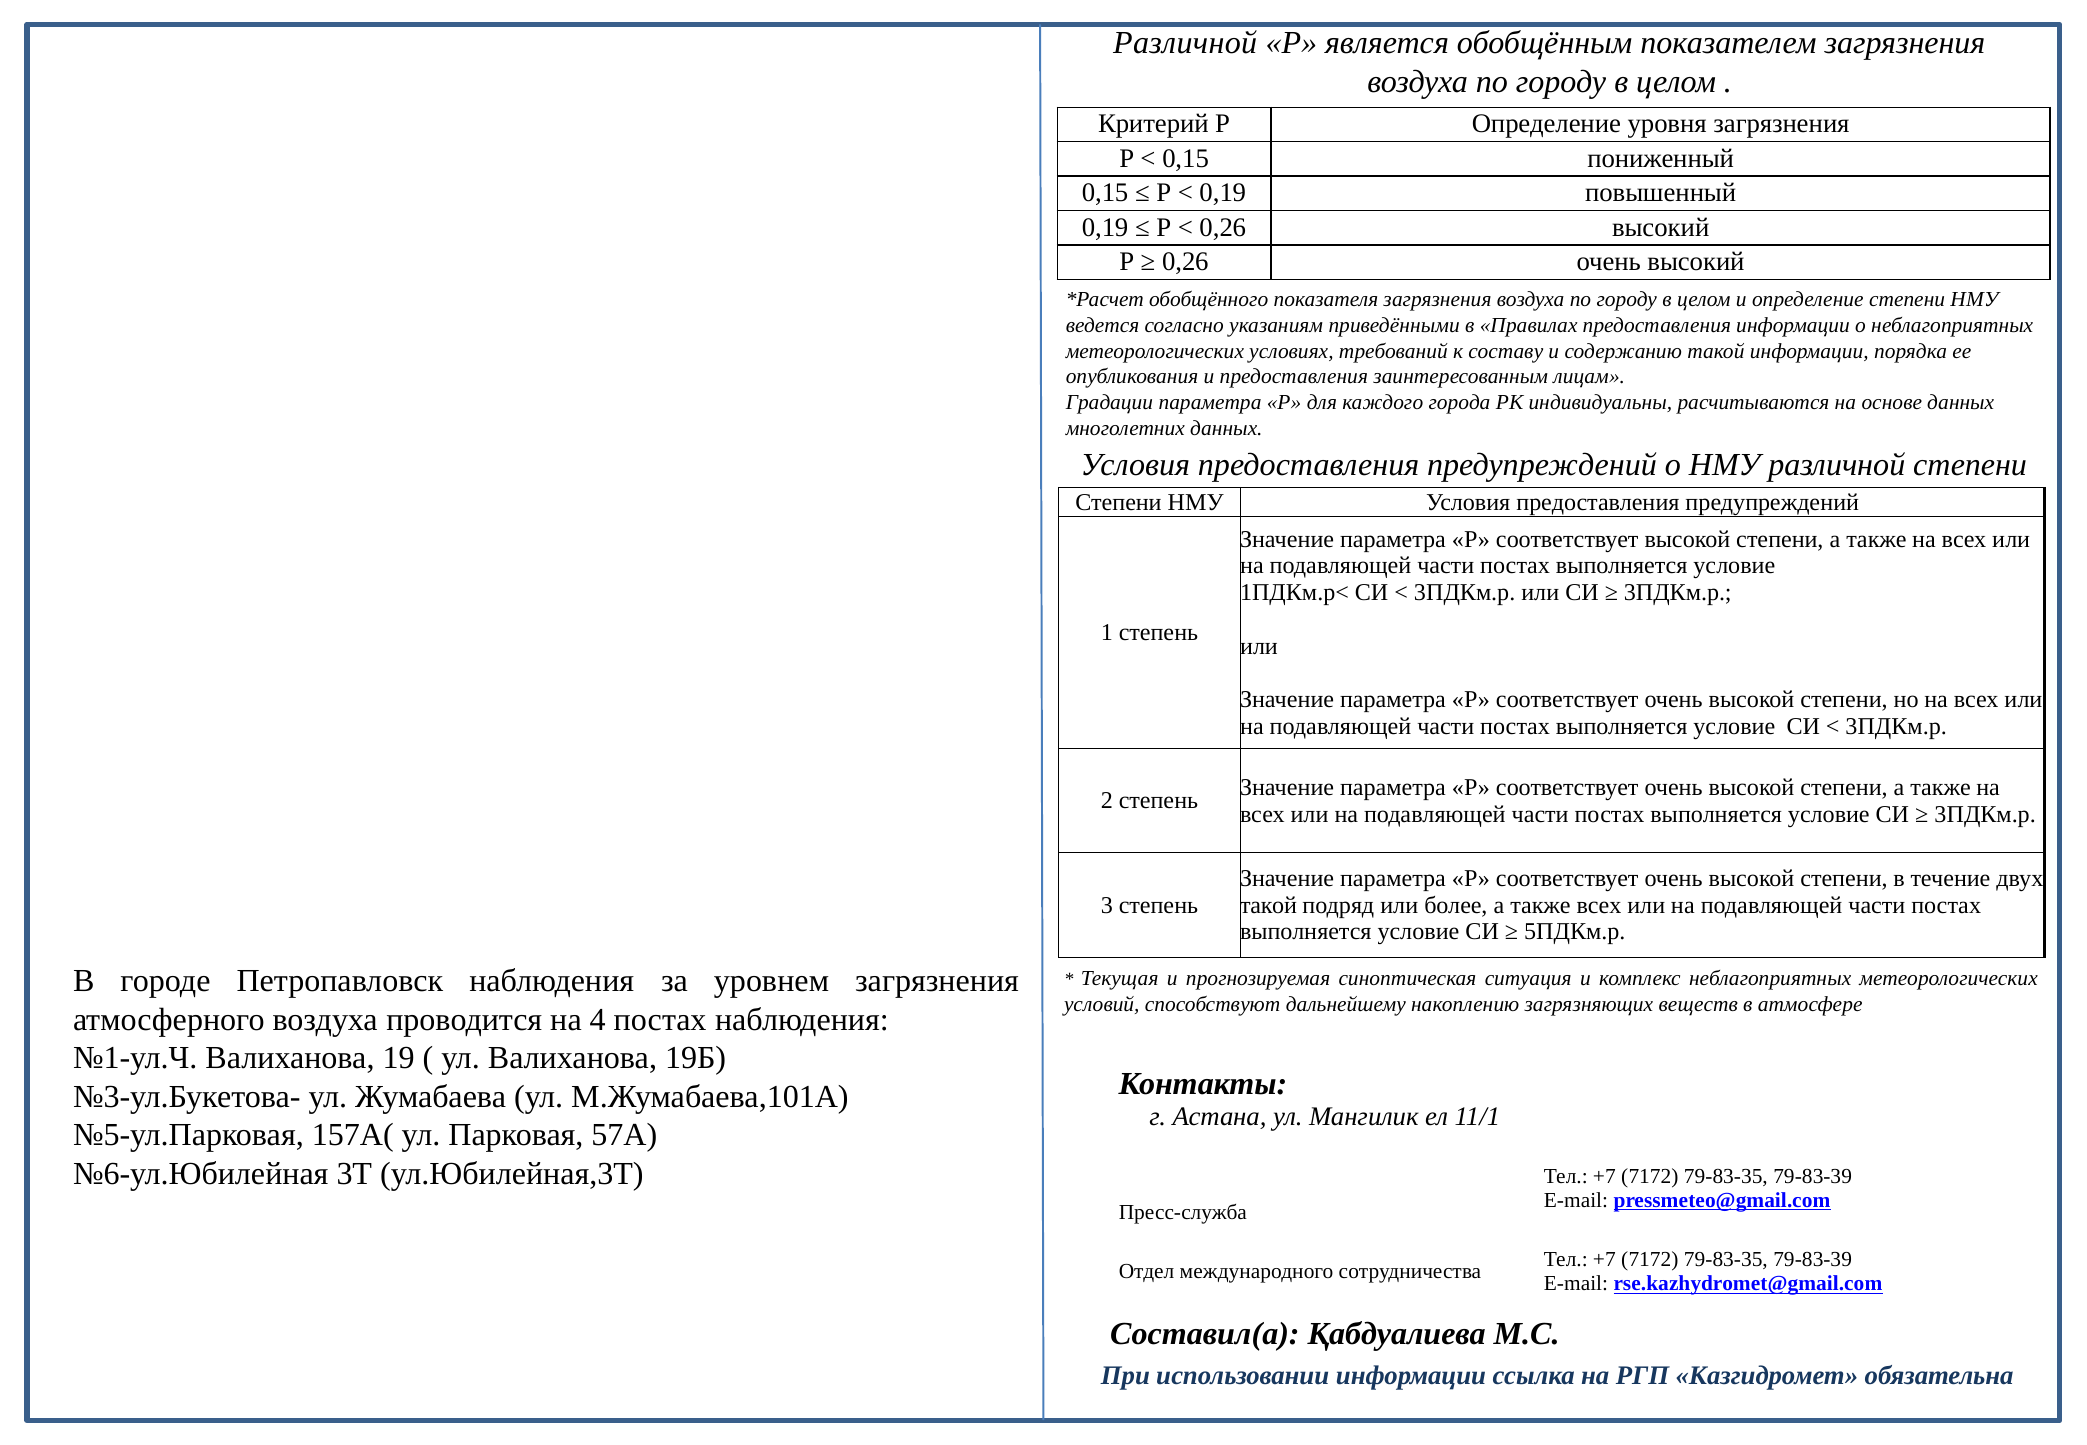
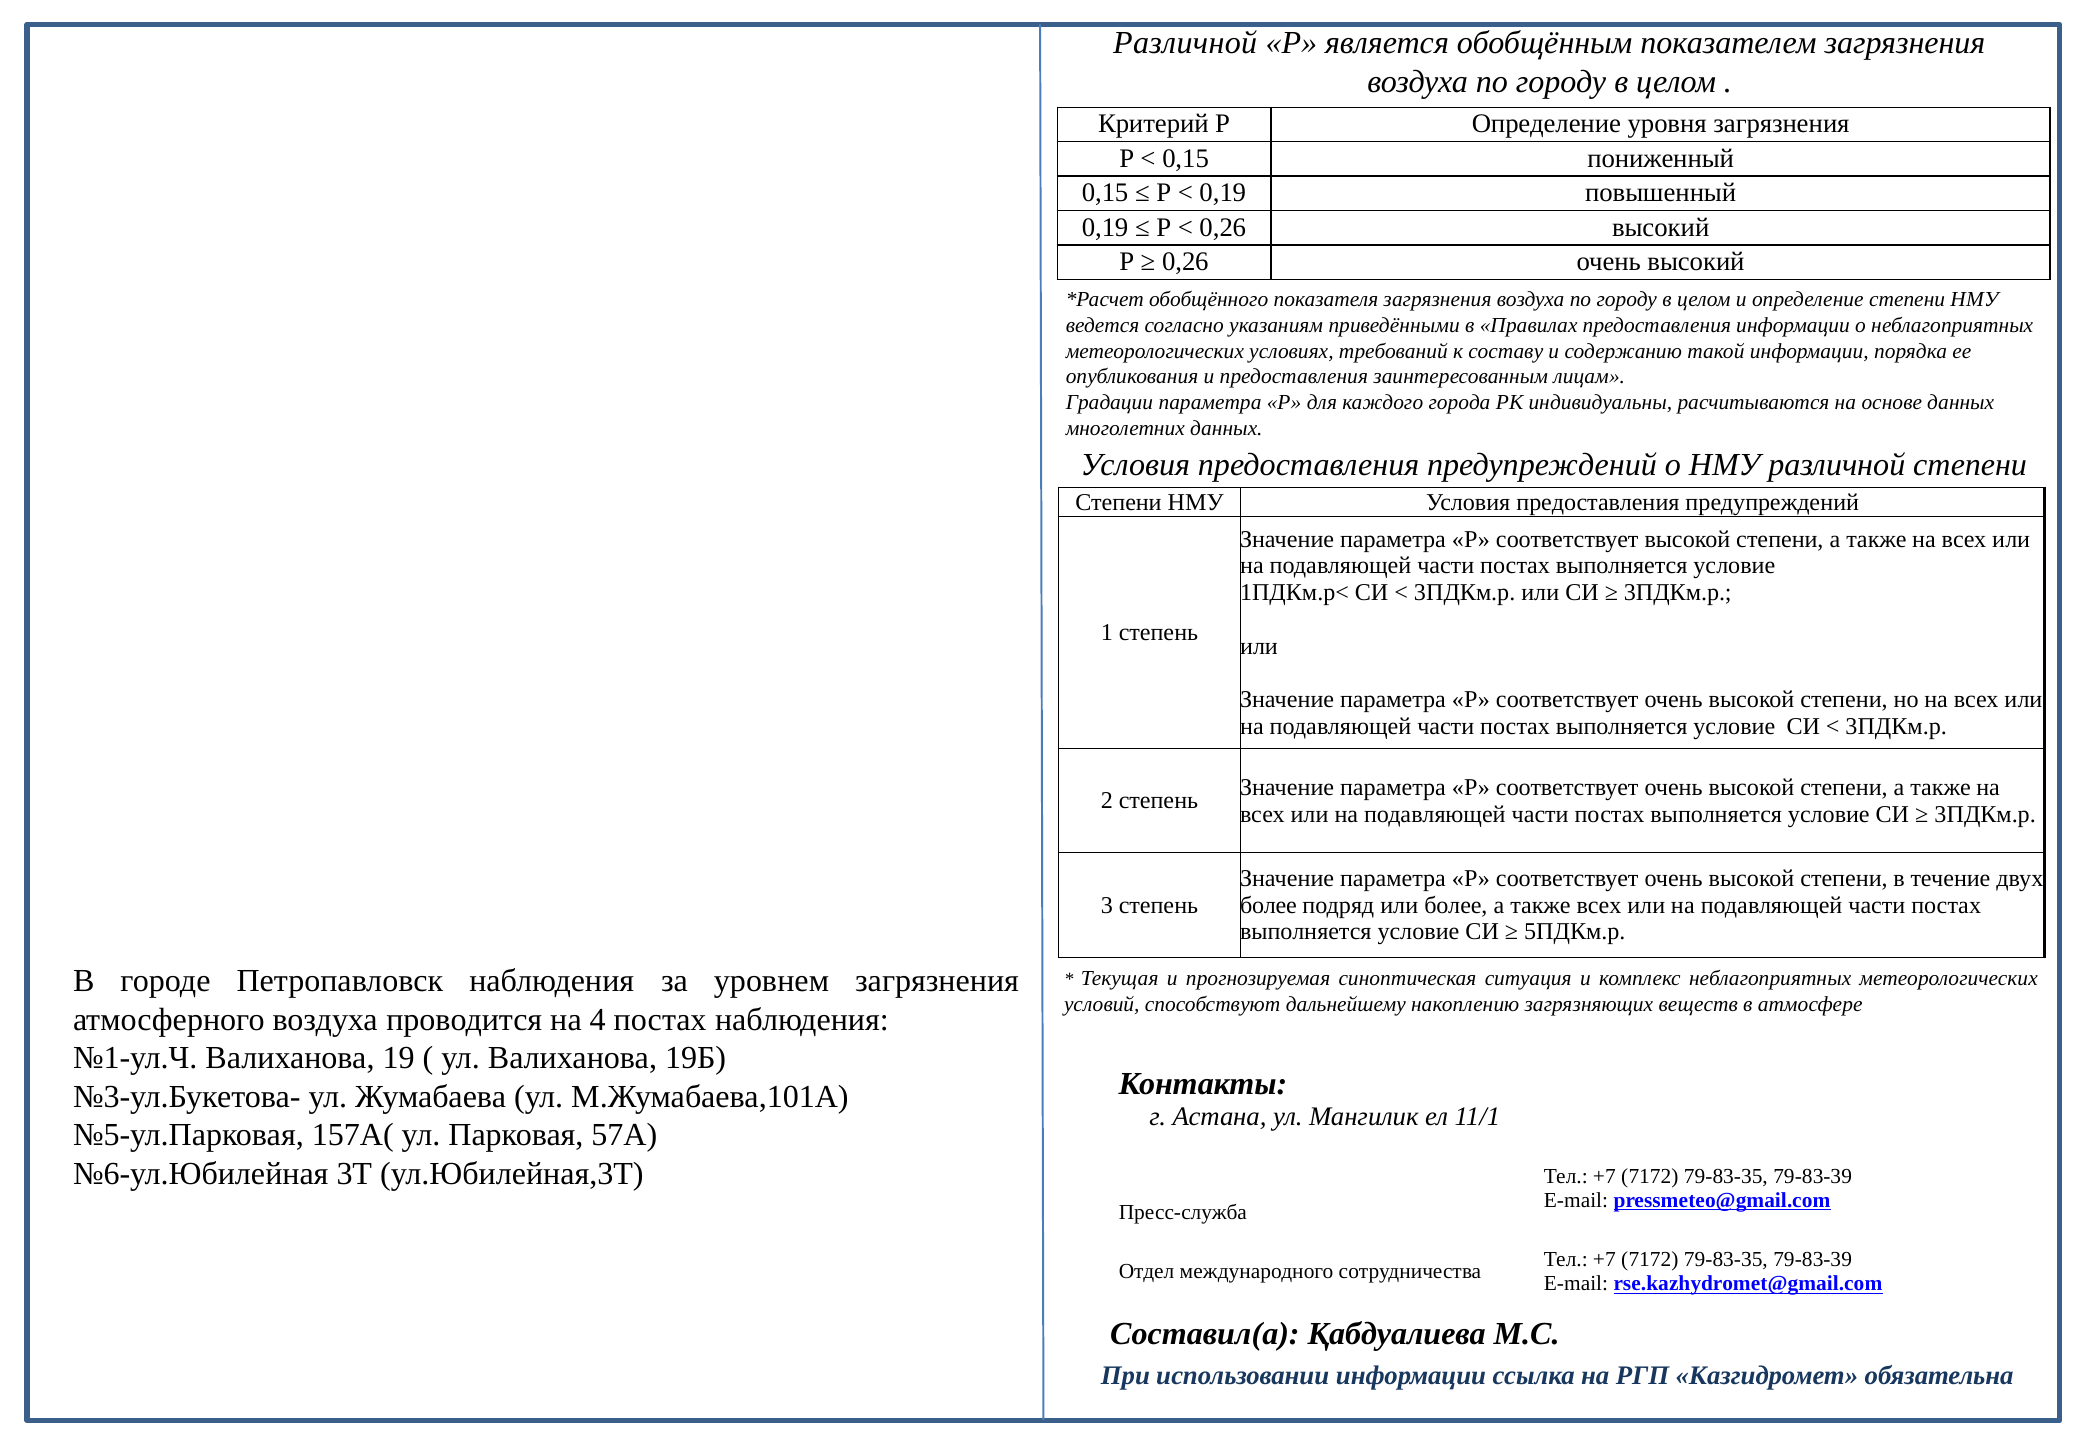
такой: такой -> более (1268, 905)
